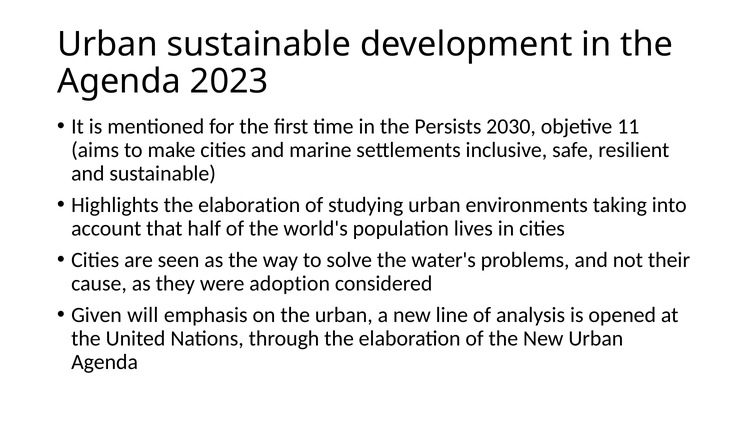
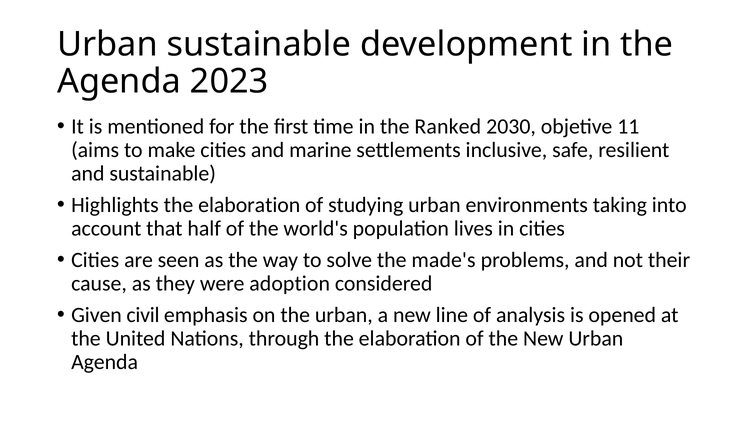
Persists: Persists -> Ranked (448, 127)
water's: water's -> made's (443, 260)
will: will -> civil (143, 315)
